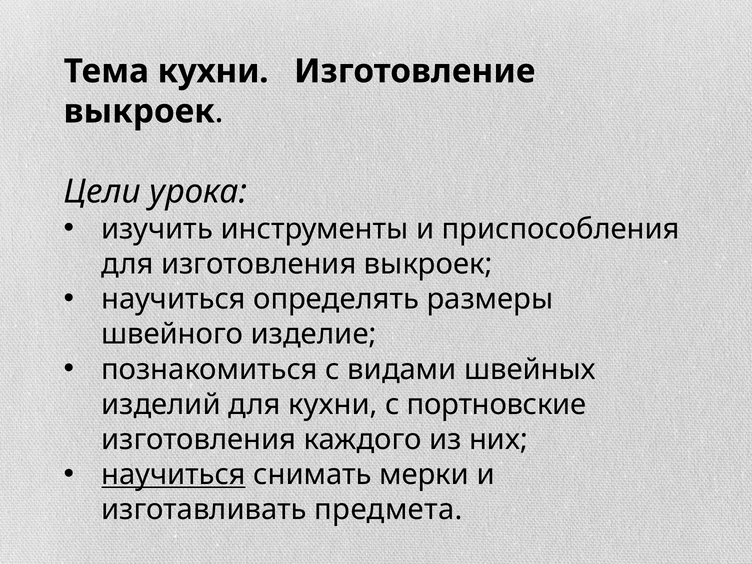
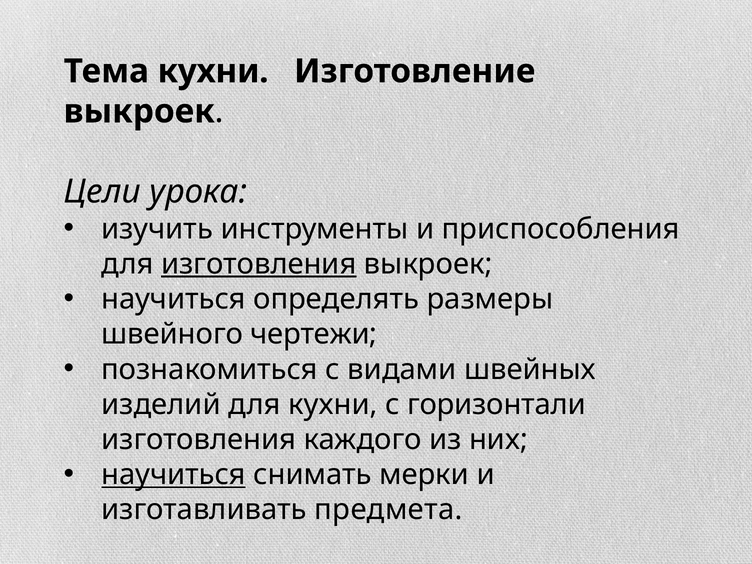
изготовления underline: none -> present (259, 264)
изделие: изделие -> чертежи (314, 334)
портновские: портновские -> горизонтали (496, 404)
